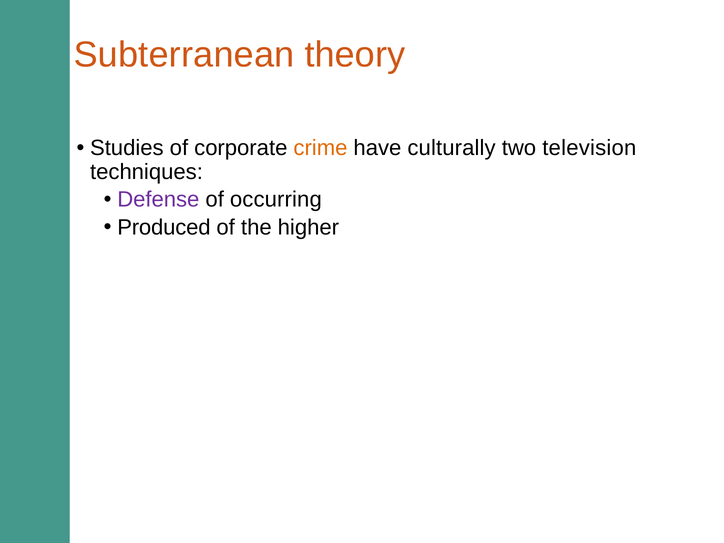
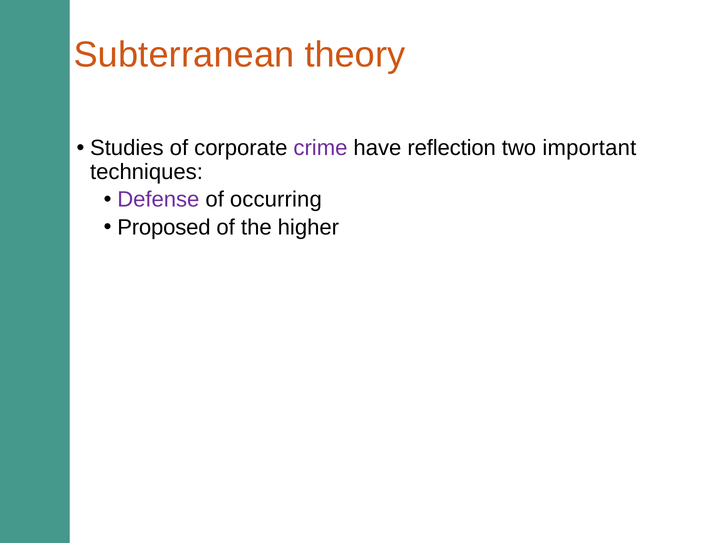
crime colour: orange -> purple (320, 148)
culturally: culturally -> reflection (452, 148)
television: television -> important (589, 148)
Produced: Produced -> Proposed (164, 227)
